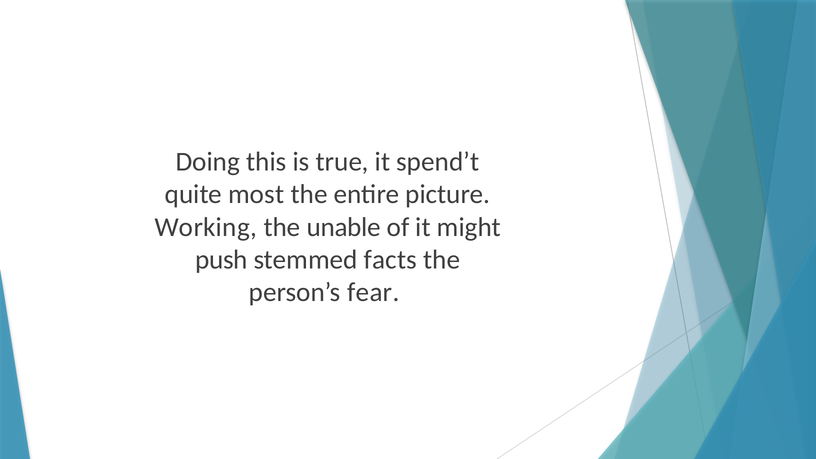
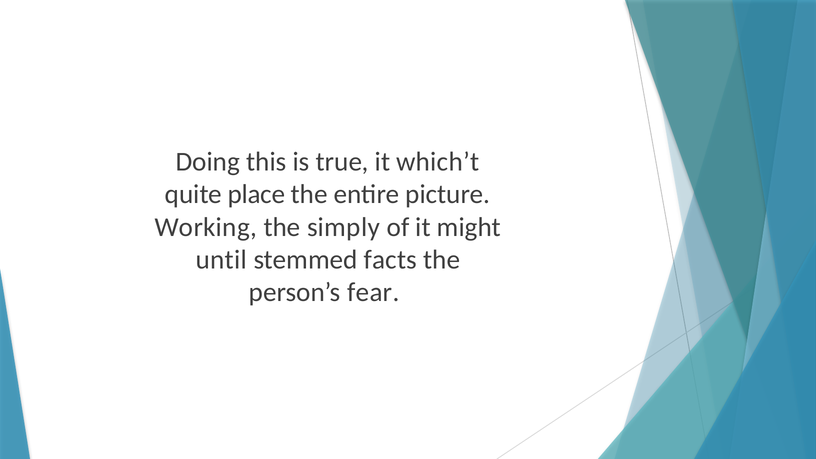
spend’t: spend’t -> which’t (438, 162)
most: most -> place (256, 194)
unable: unable -> simply (343, 227)
push: push -> until (221, 260)
